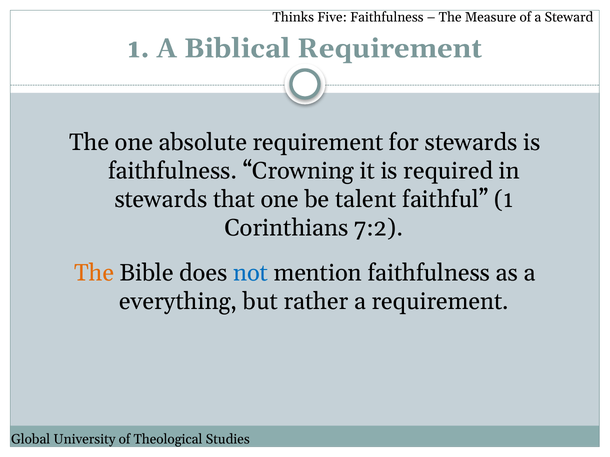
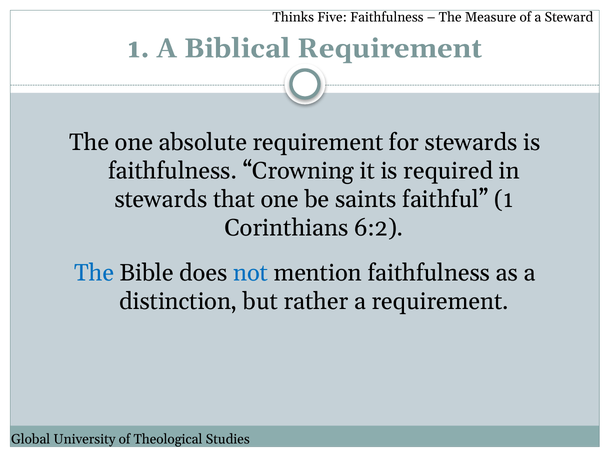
talent: talent -> saints (366, 200)
7:2: 7:2 -> 6:2 (379, 228)
The colour: orange -> blue (94, 273)
everything: everything -> distinction (178, 302)
